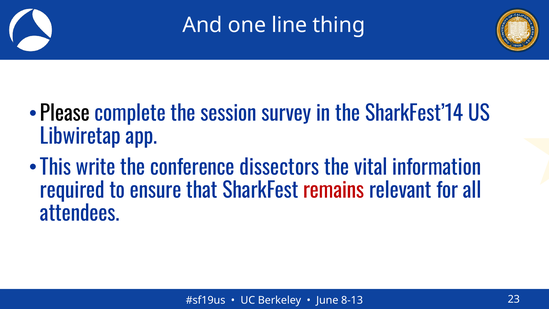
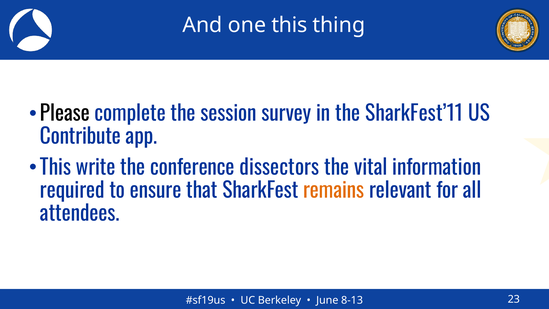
one line: line -> this (289, 25)
SharkFest’14: SharkFest’14 -> SharkFest’11 (414, 114)
Libwiretap: Libwiretap -> Contribute (80, 137)
remains colour: red -> orange (334, 191)
